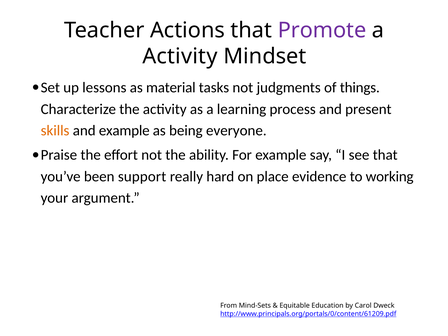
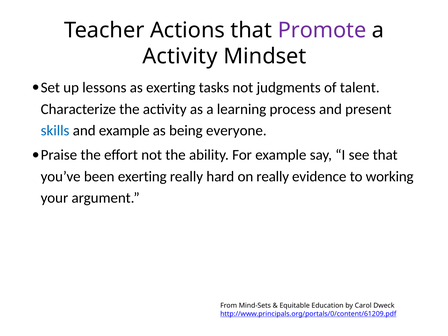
as material: material -> exerting (171, 88)
things: things -> talent (360, 88)
skills colour: orange -> blue (55, 131)
been support: support -> exerting (142, 177)
on place: place -> really (273, 177)
